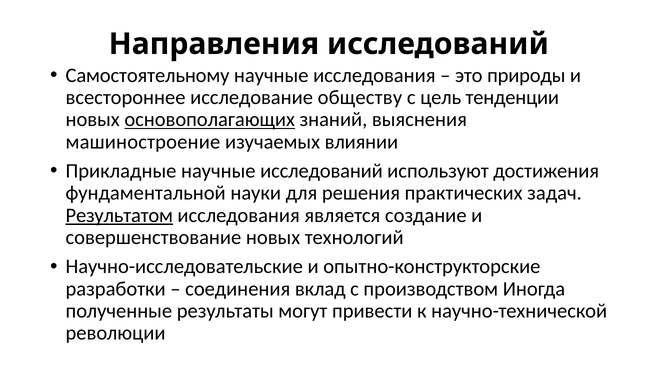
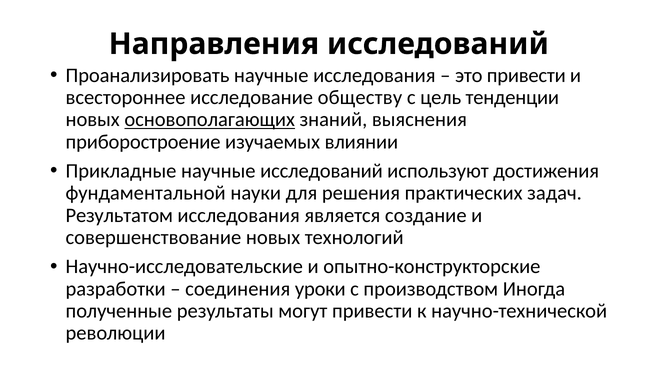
Самостоятельному: Самостоятельному -> Проанализировать (148, 75)
это природы: природы -> привести (526, 75)
машиностроение: машиностроение -> приборостроение (143, 142)
Результатом underline: present -> none (119, 215)
вклад: вклад -> уроки (320, 289)
